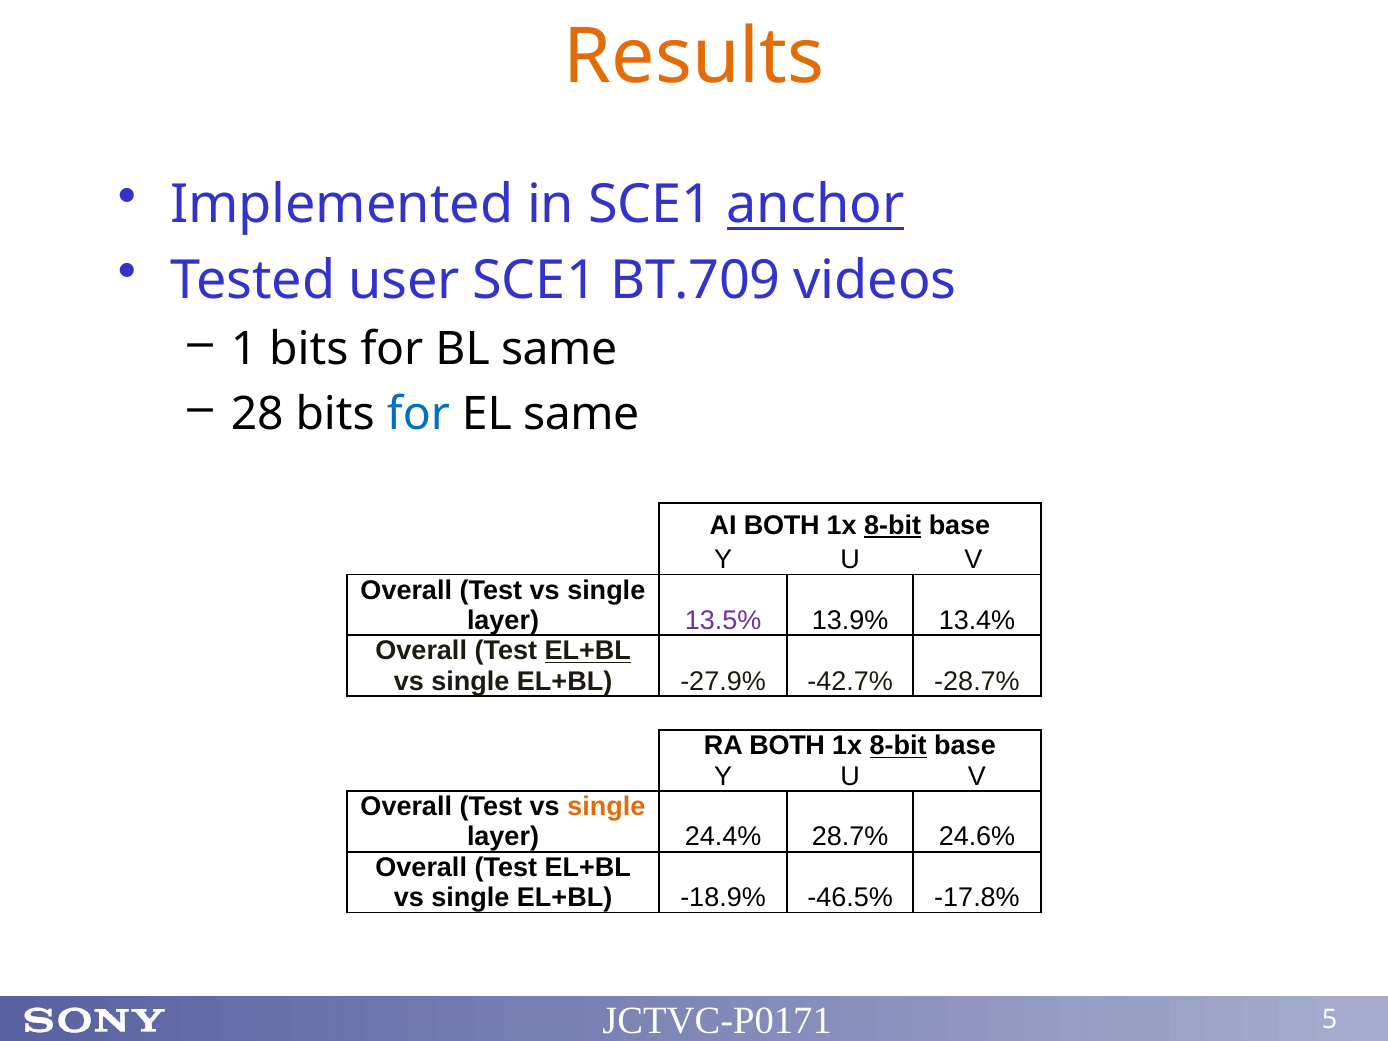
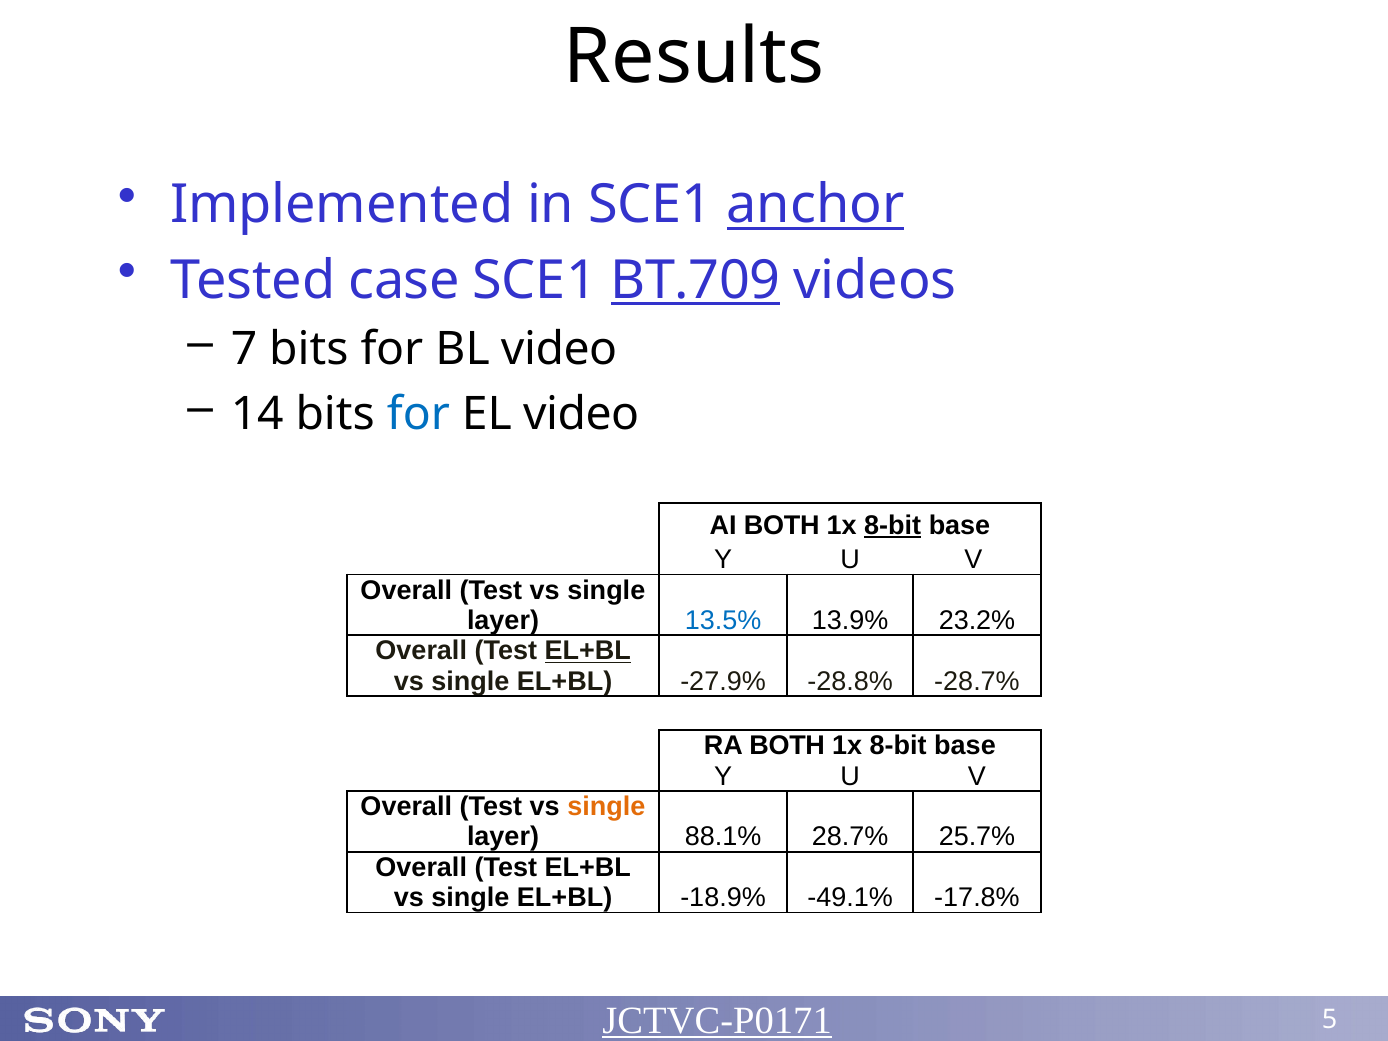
Results colour: orange -> black (694, 57)
user: user -> case (404, 281)
BT.709 underline: none -> present (696, 281)
1: 1 -> 7 (244, 350)
BL same: same -> video (559, 350)
28: 28 -> 14 (257, 414)
EL same: same -> video (581, 414)
13.5% colour: purple -> blue (723, 620)
13.4%: 13.4% -> 23.2% (977, 620)
-42.7%: -42.7% -> -28.8% (850, 681)
8-bit underline: present -> none (898, 746)
24.4%: 24.4% -> 88.1% (723, 837)
24.6%: 24.6% -> 25.7% (977, 837)
-46.5%: -46.5% -> -49.1% (850, 898)
JCTVC-P0171 underline: none -> present (717, 1021)
